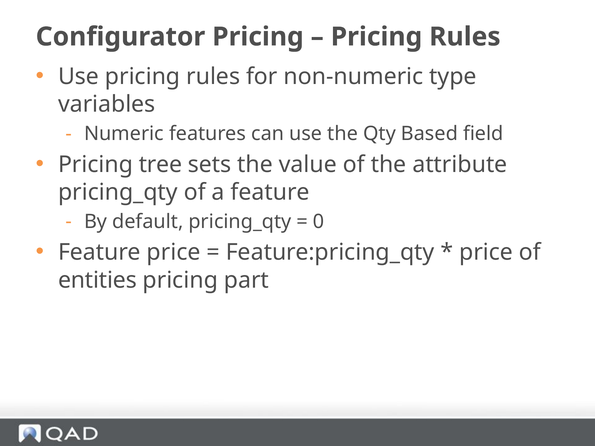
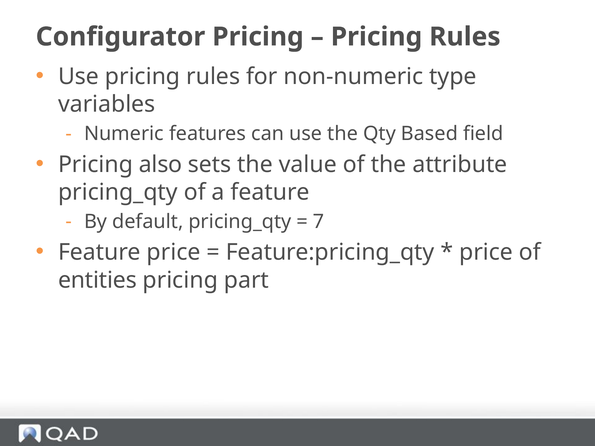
tree: tree -> also (161, 164)
0: 0 -> 7 (319, 222)
